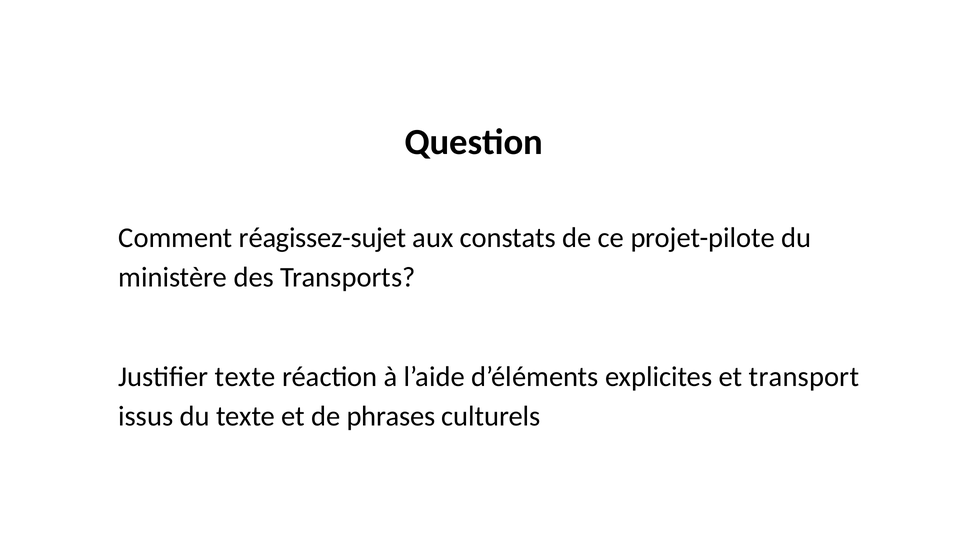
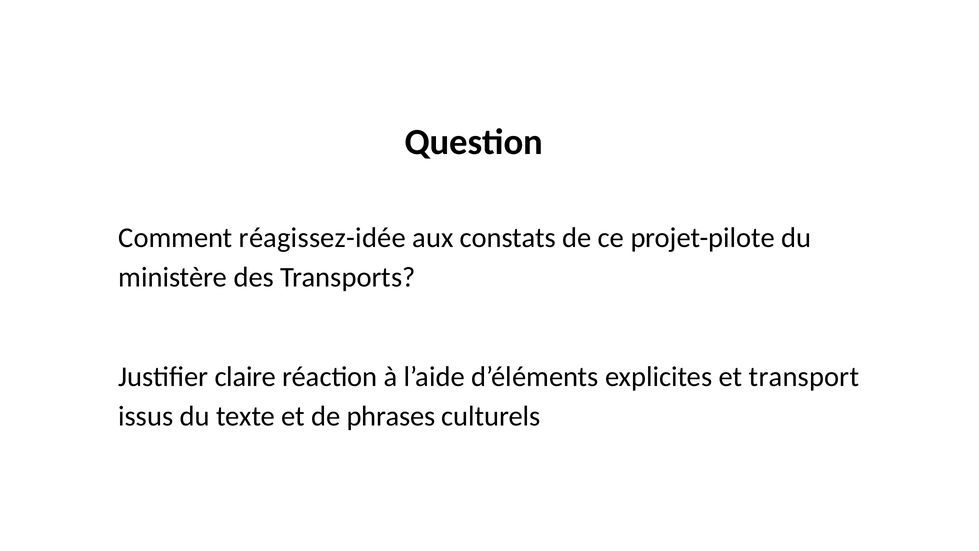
réagissez-sujet: réagissez-sujet -> réagissez-idée (322, 238)
Justifier texte: texte -> claire (245, 376)
